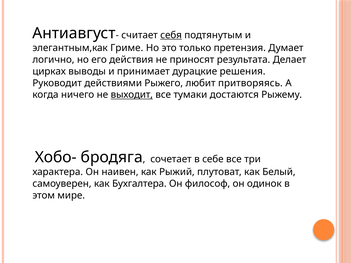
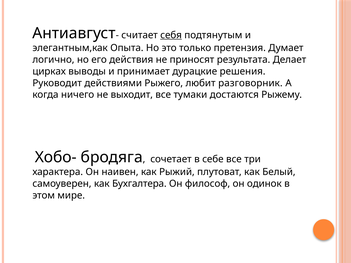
Гриме: Гриме -> Опыта (127, 48)
притворяясь: притворяясь -> разговорник (250, 83)
выходит underline: present -> none (132, 95)
